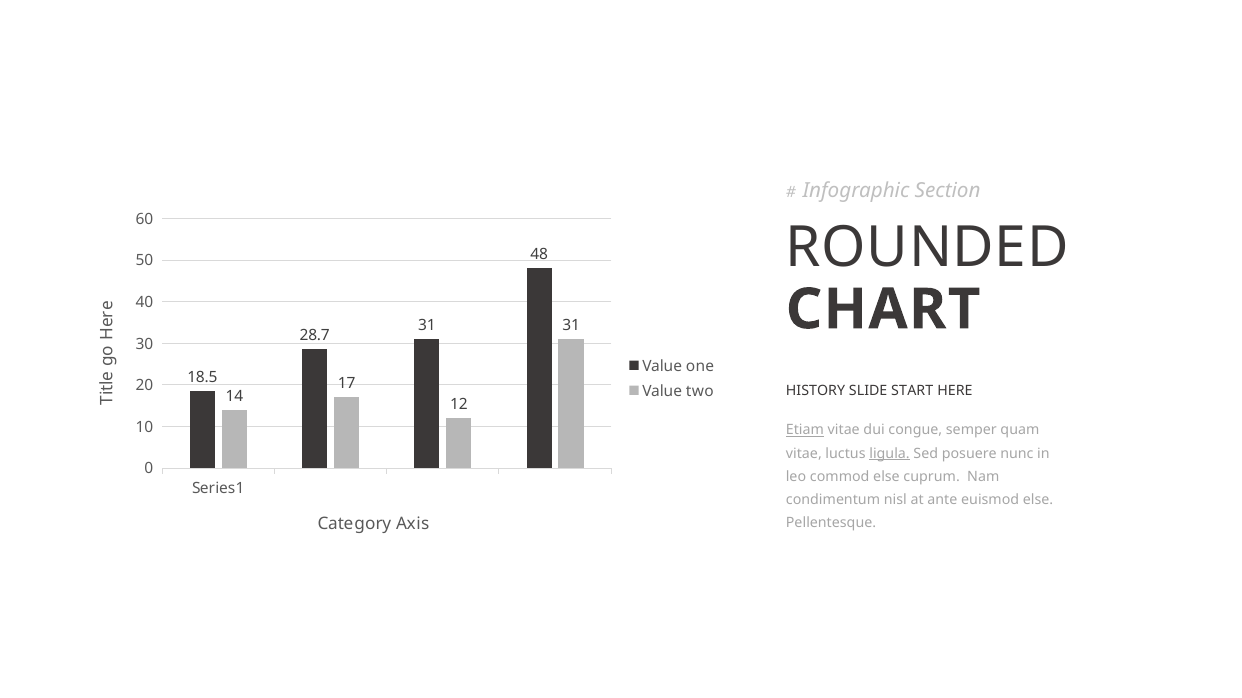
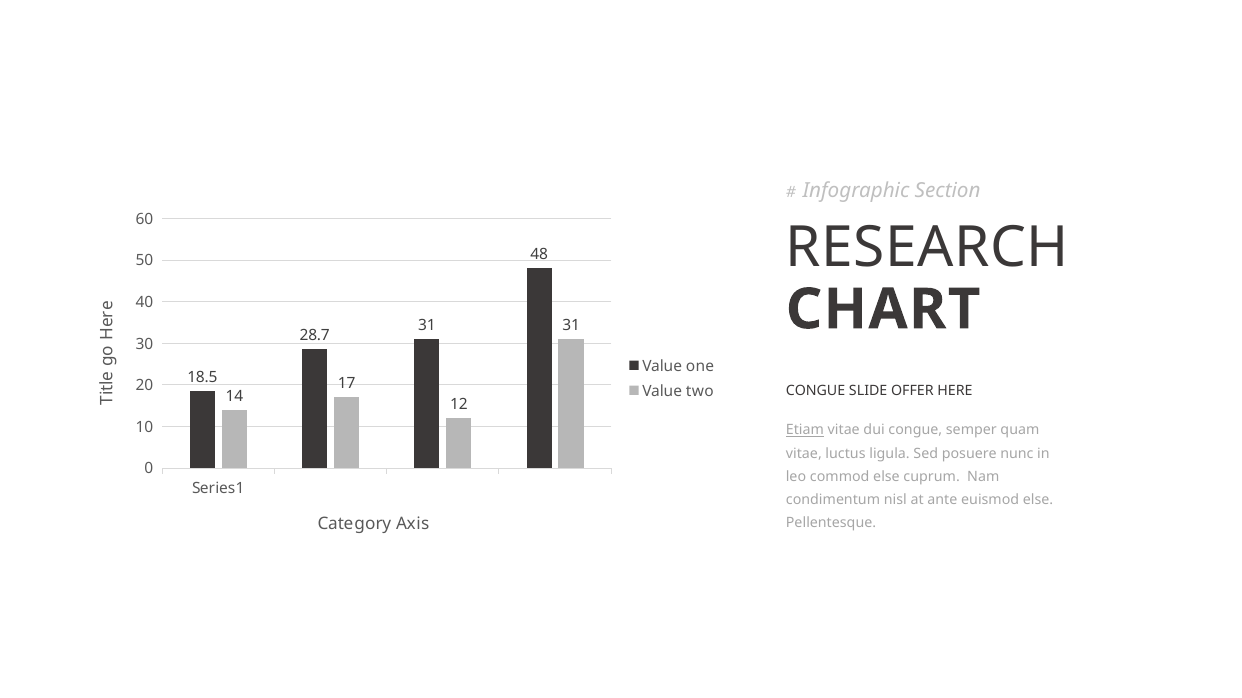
ROUNDED: ROUNDED -> RESEARCH (927, 248)
HISTORY: HISTORY -> CONGUE (816, 392)
START: START -> OFFER (912, 392)
ligula underline: present -> none (890, 454)
